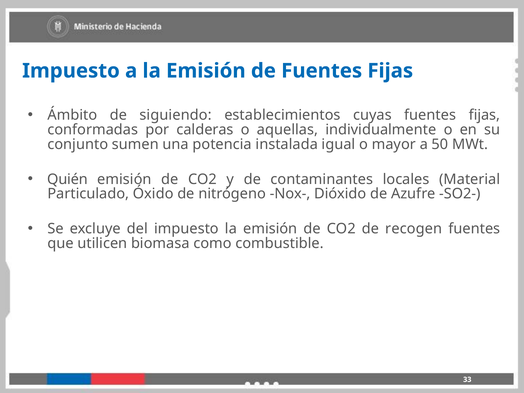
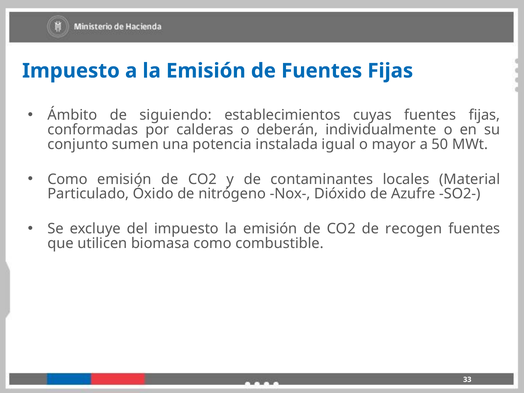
aquellas: aquellas -> deberán (287, 130)
Quién: Quién -> Como (68, 179)
